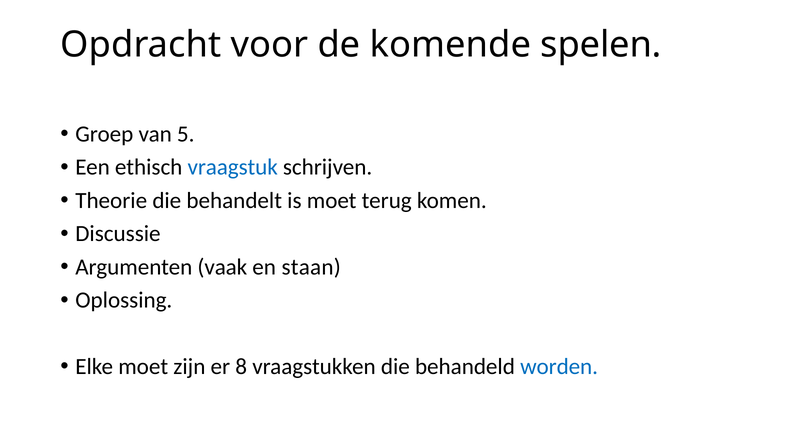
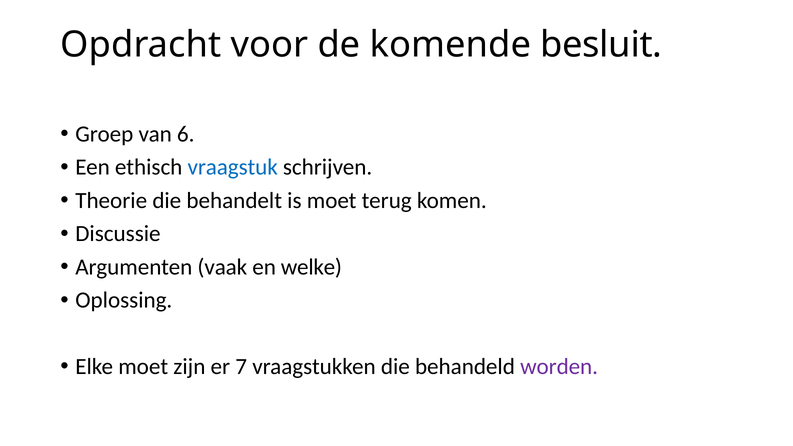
spelen: spelen -> besluit (601, 45)
5: 5 -> 6 (186, 134)
staan: staan -> welke (311, 267)
8: 8 -> 7 (241, 367)
worden colour: blue -> purple (559, 367)
